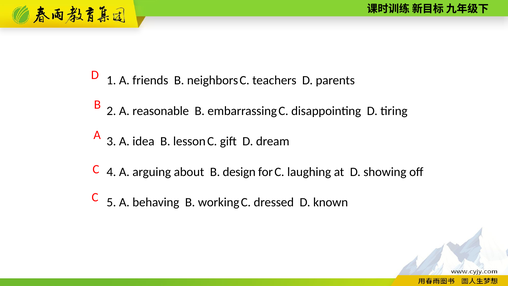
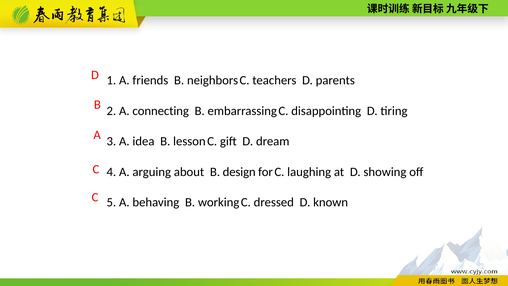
reasonable: reasonable -> connecting (161, 111)
